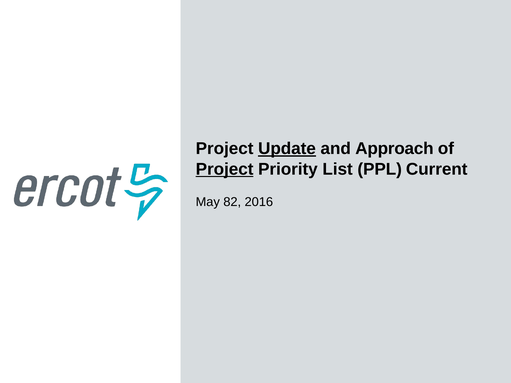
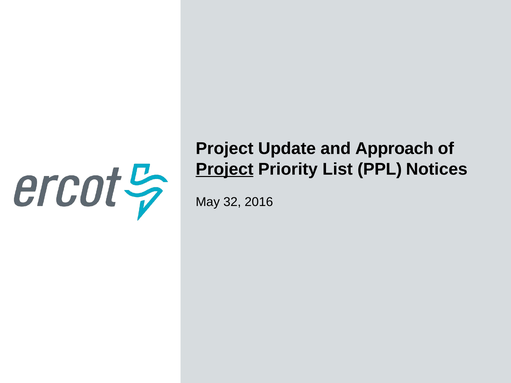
Update underline: present -> none (287, 149)
Current: Current -> Notices (437, 169)
82: 82 -> 32 (232, 202)
